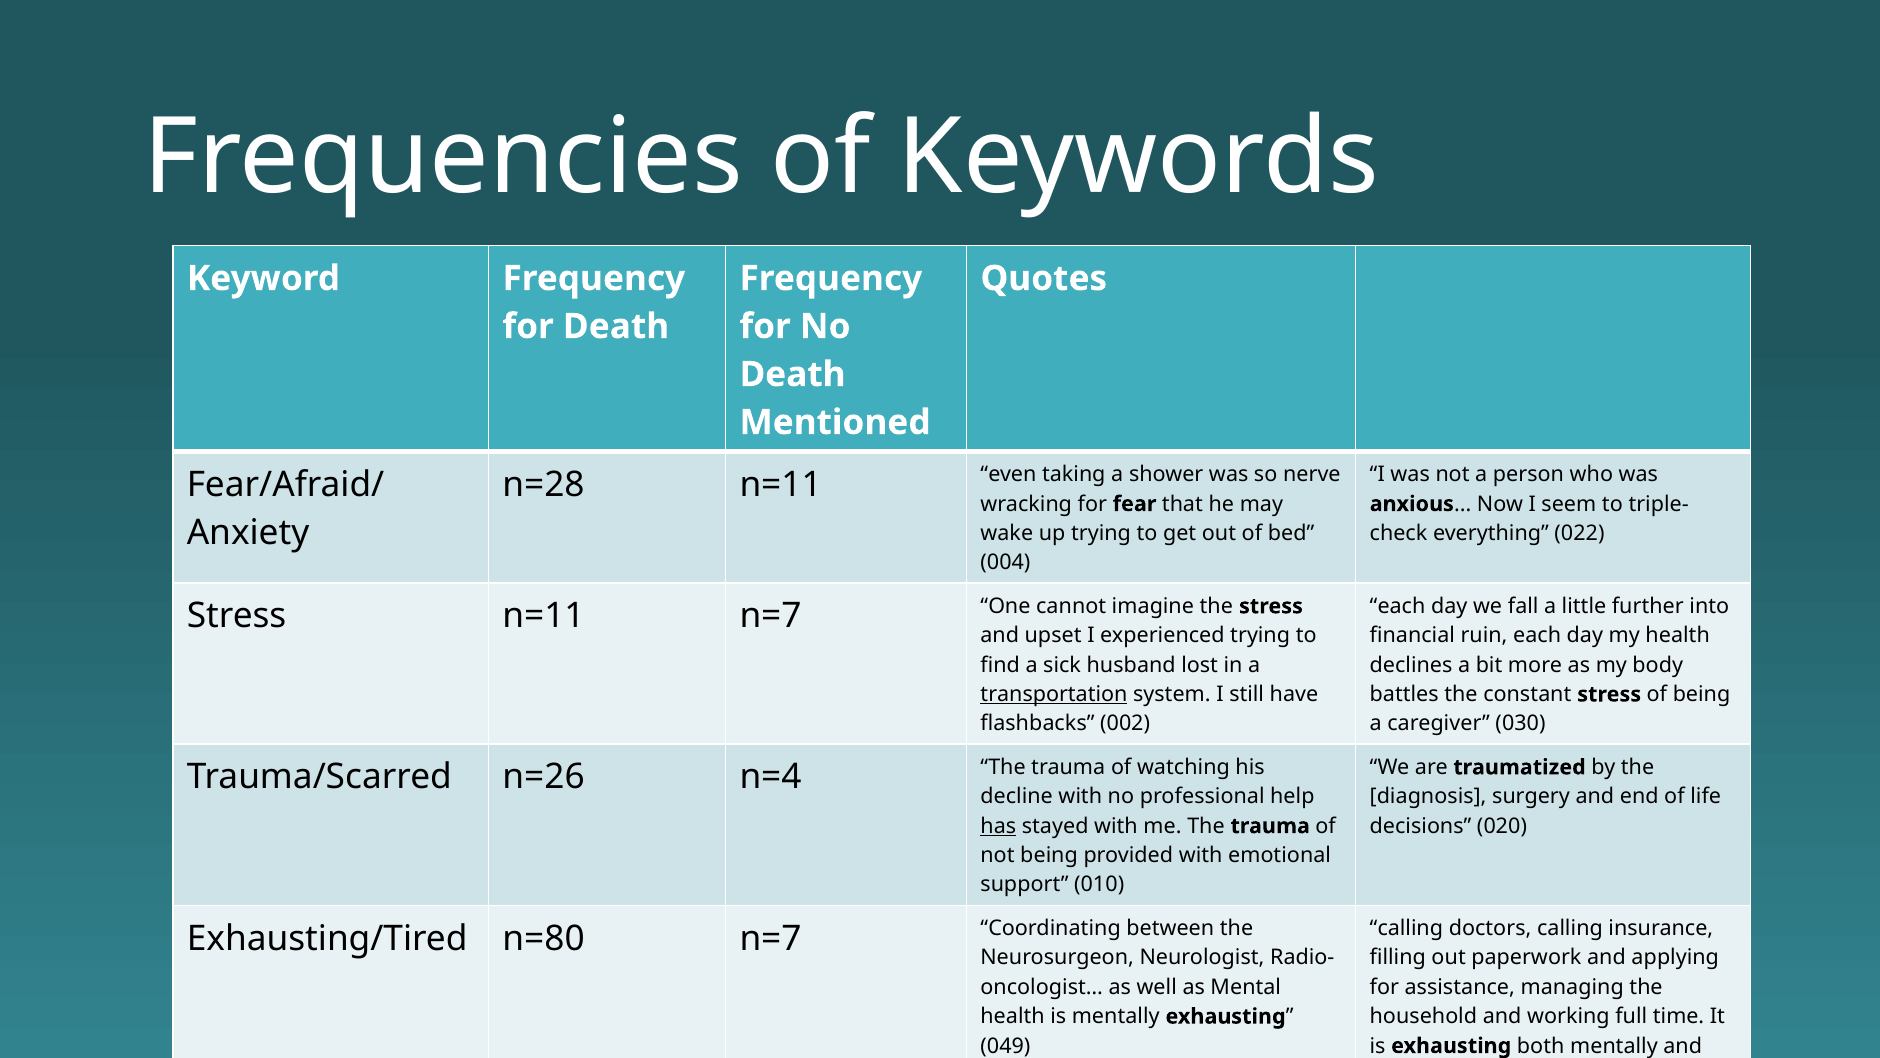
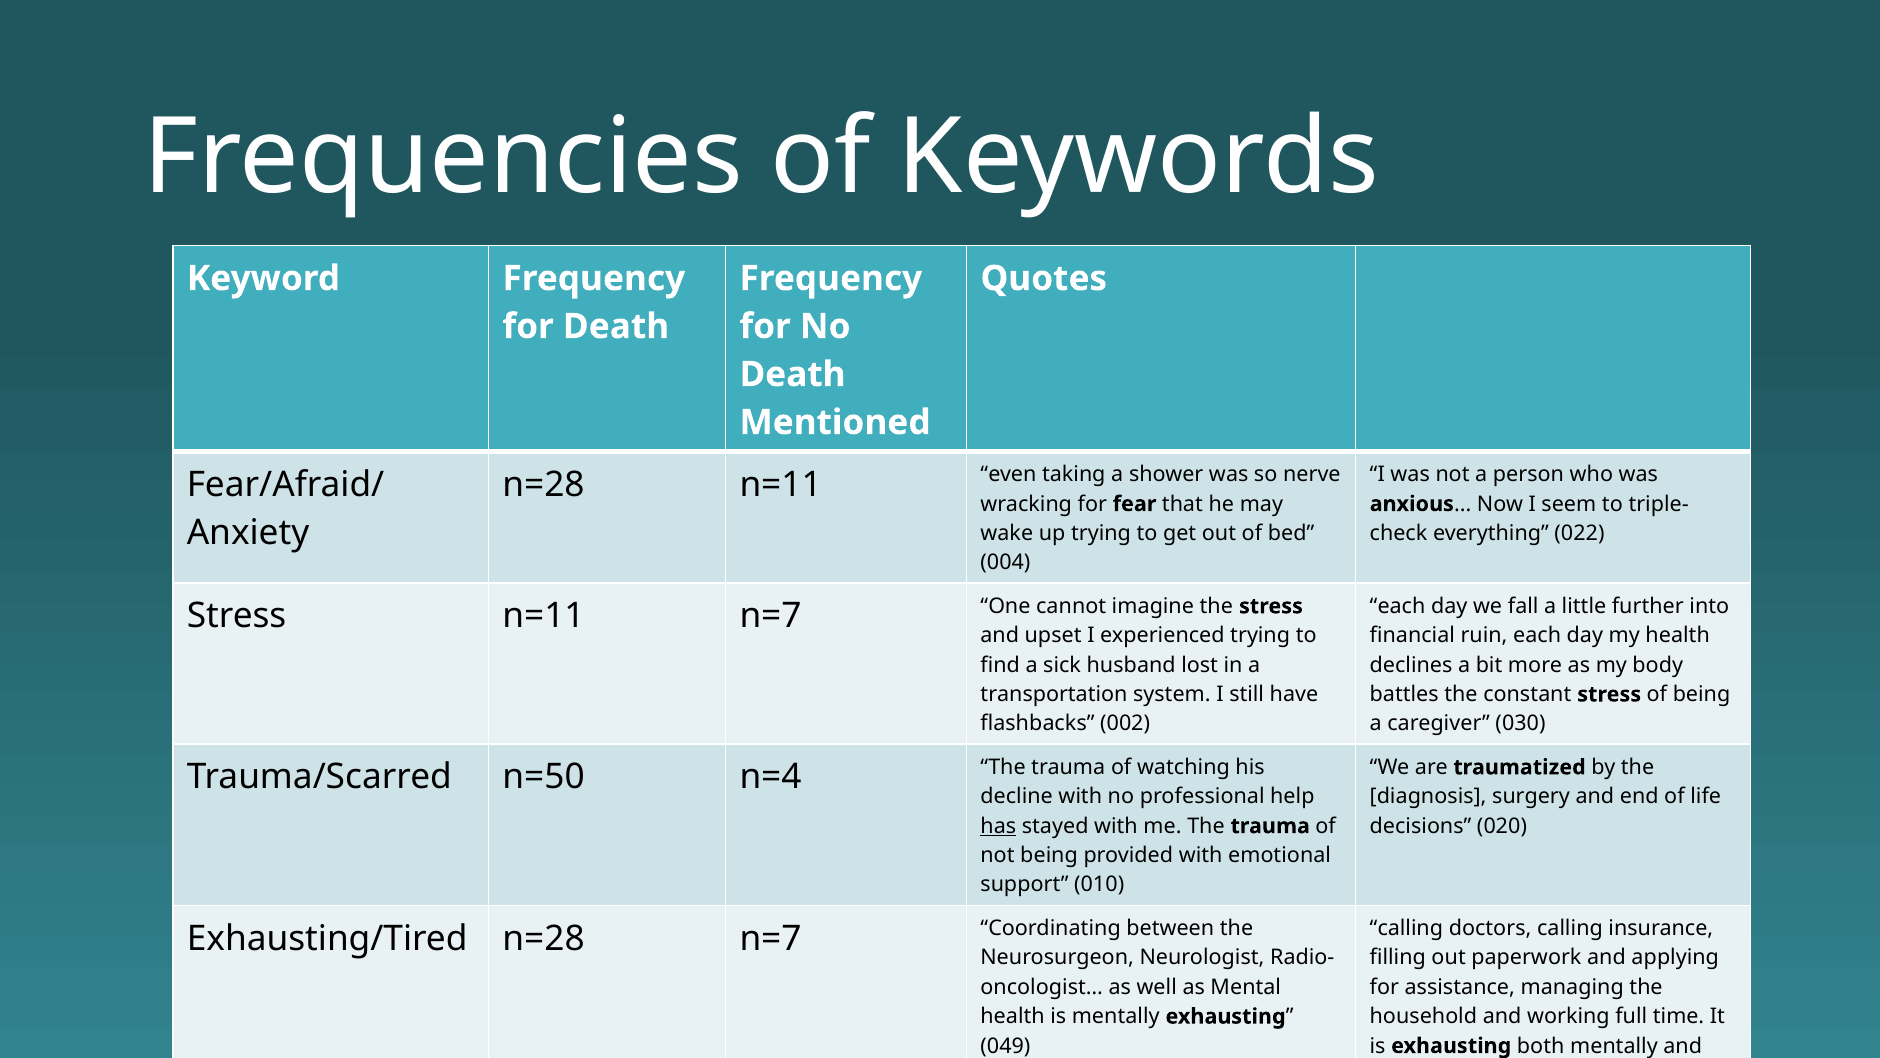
transportation underline: present -> none (1054, 694)
n=26: n=26 -> n=50 (544, 777)
Exhausting/Tired n=80: n=80 -> n=28 (544, 938)
